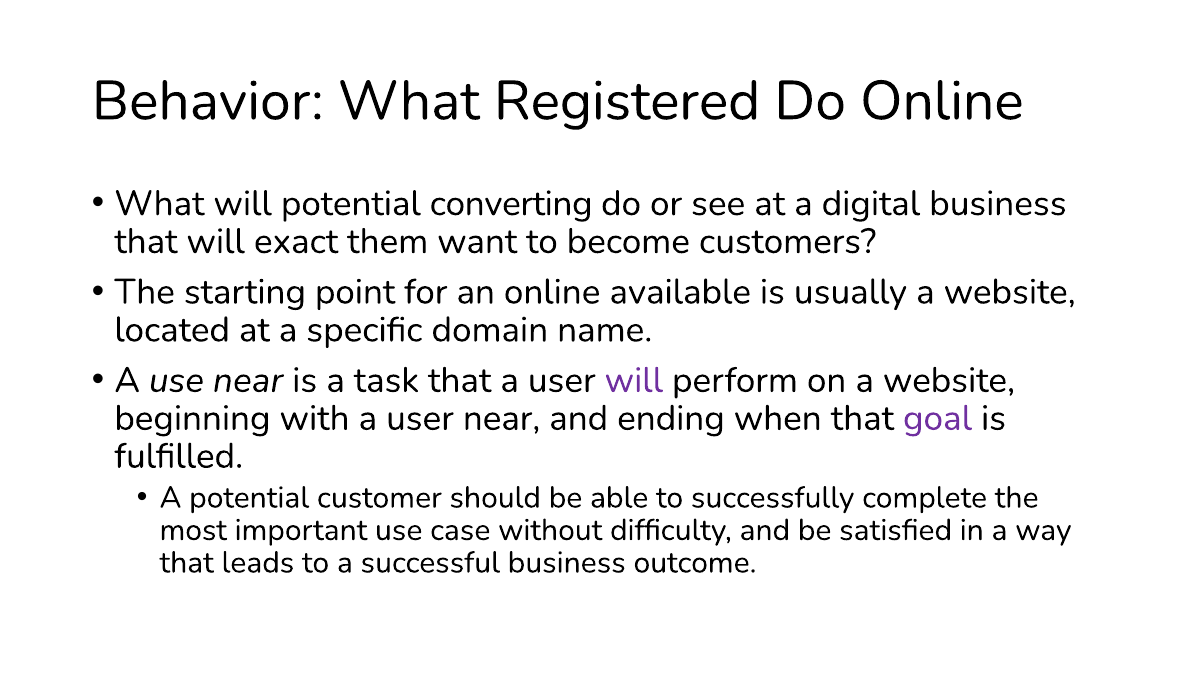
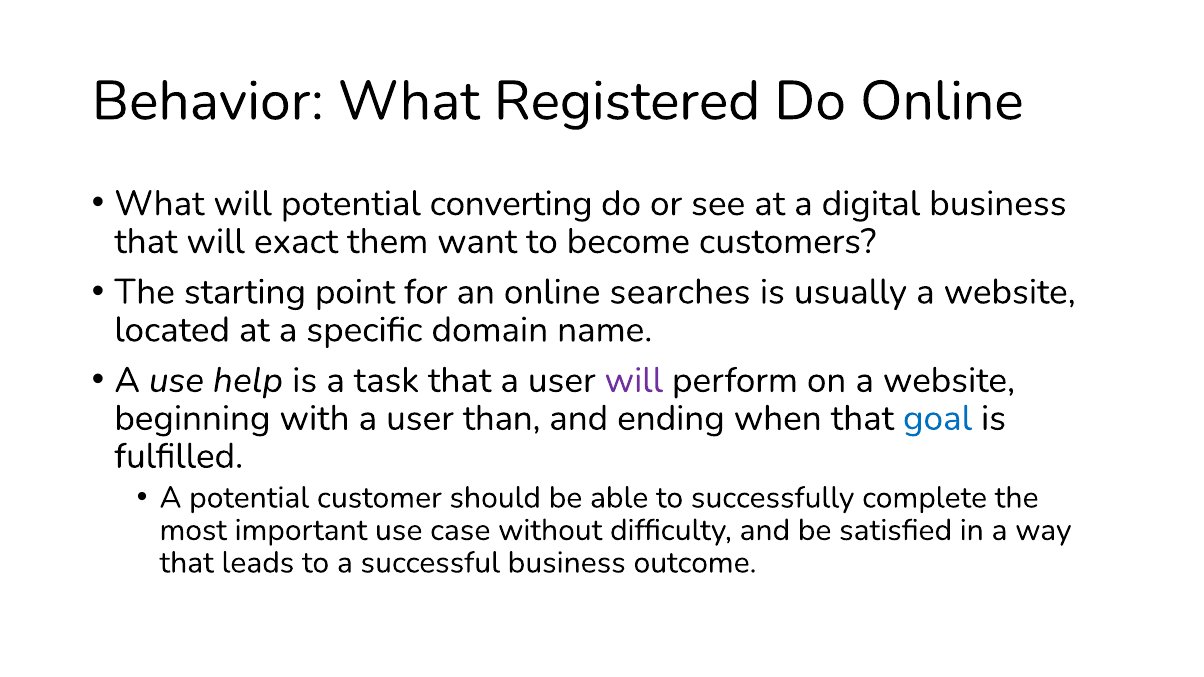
available: available -> searches (680, 292)
use near: near -> help (248, 380)
user near: near -> than (502, 418)
goal colour: purple -> blue (937, 418)
